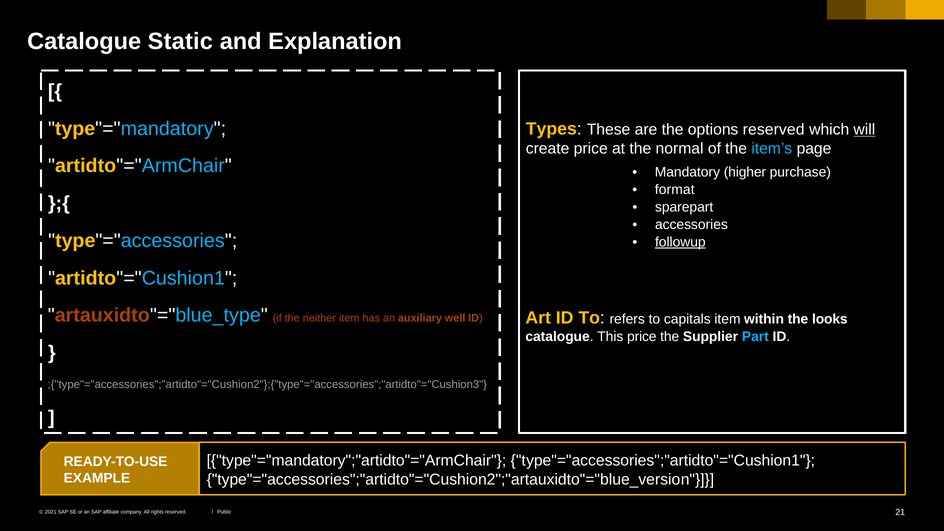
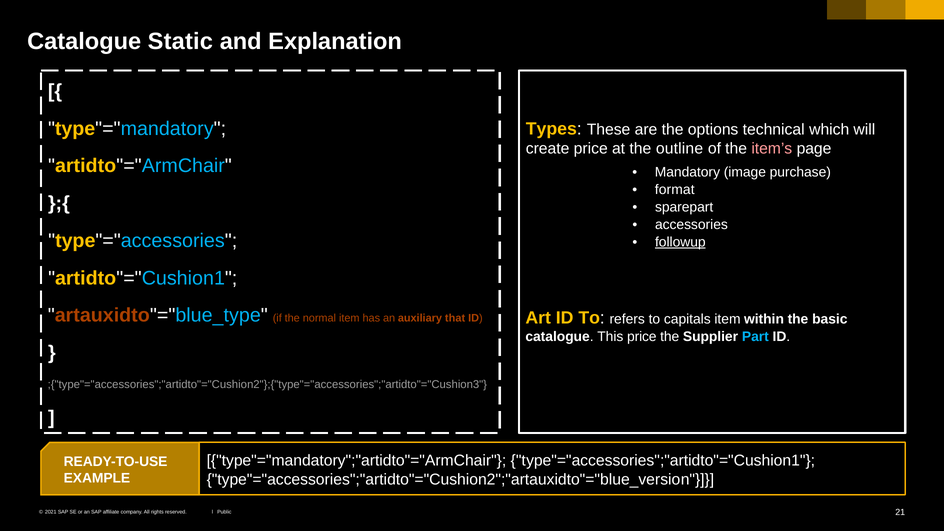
options reserved: reserved -> technical (774, 129)
will underline: present -> none (864, 129)
normal: normal -> outline (680, 149)
item’s colour: light blue -> pink (772, 149)
higher: higher -> image (745, 172)
neither: neither -> normal (319, 318)
well: well -> that (455, 318)
looks: looks -> basic (830, 319)
